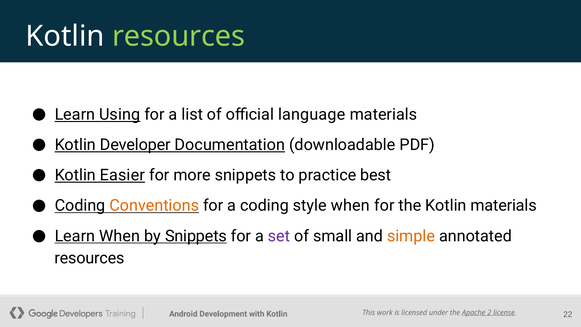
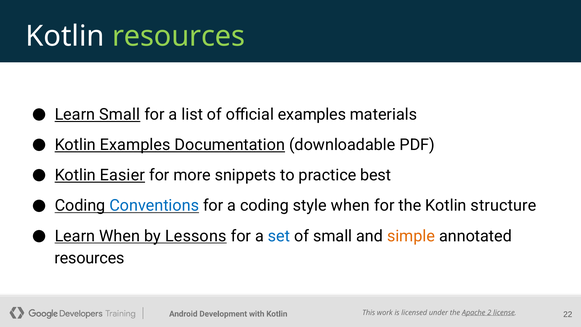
Learn Using: Using -> Small (120, 114)
official language: language -> examples (312, 114)
Kotlin Developer: Developer -> Examples (135, 145)
Conventions colour: orange -> blue (154, 206)
Kotlin materials: materials -> structure (504, 206)
by Snippets: Snippets -> Lessons (196, 236)
set colour: purple -> blue (279, 236)
